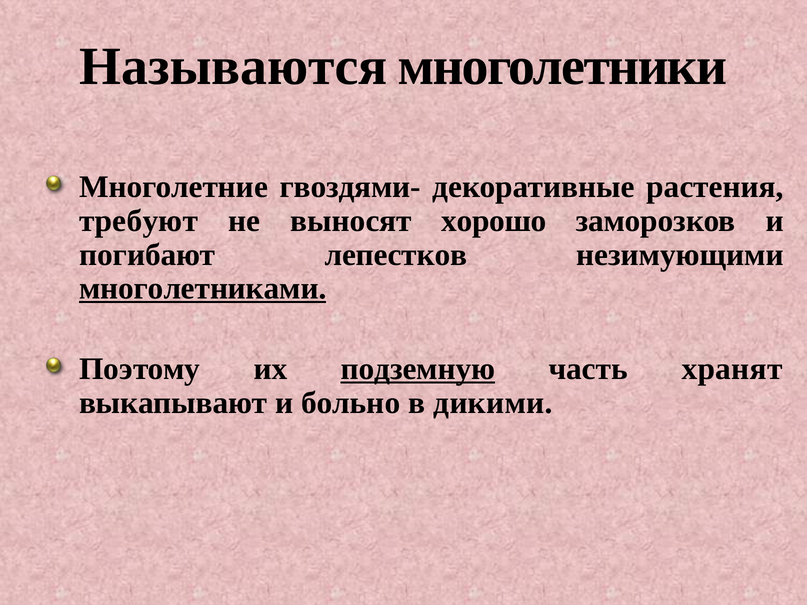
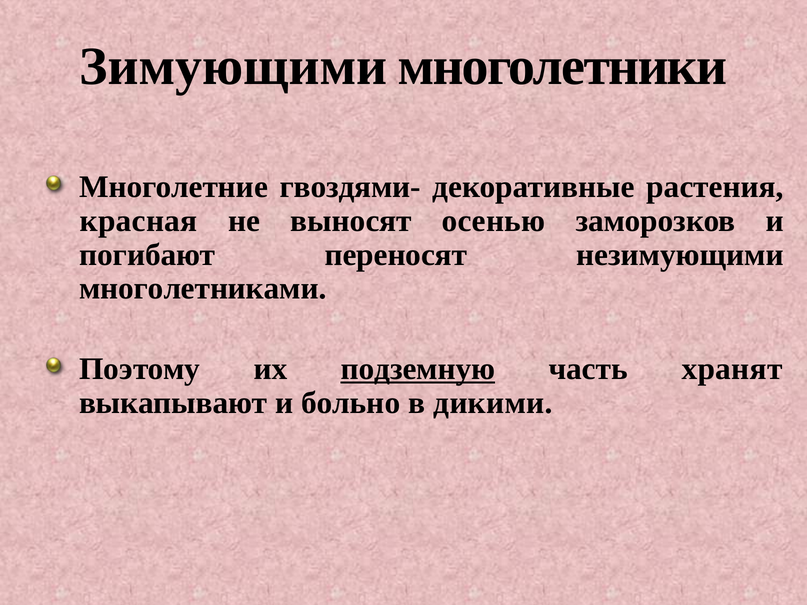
Называются: Называются -> Зимующими (233, 67)
требуют: требуют -> красная (139, 221)
хорошо: хорошо -> осенью (494, 221)
лепестков: лепестков -> переносят (396, 255)
многолетниками underline: present -> none (203, 289)
